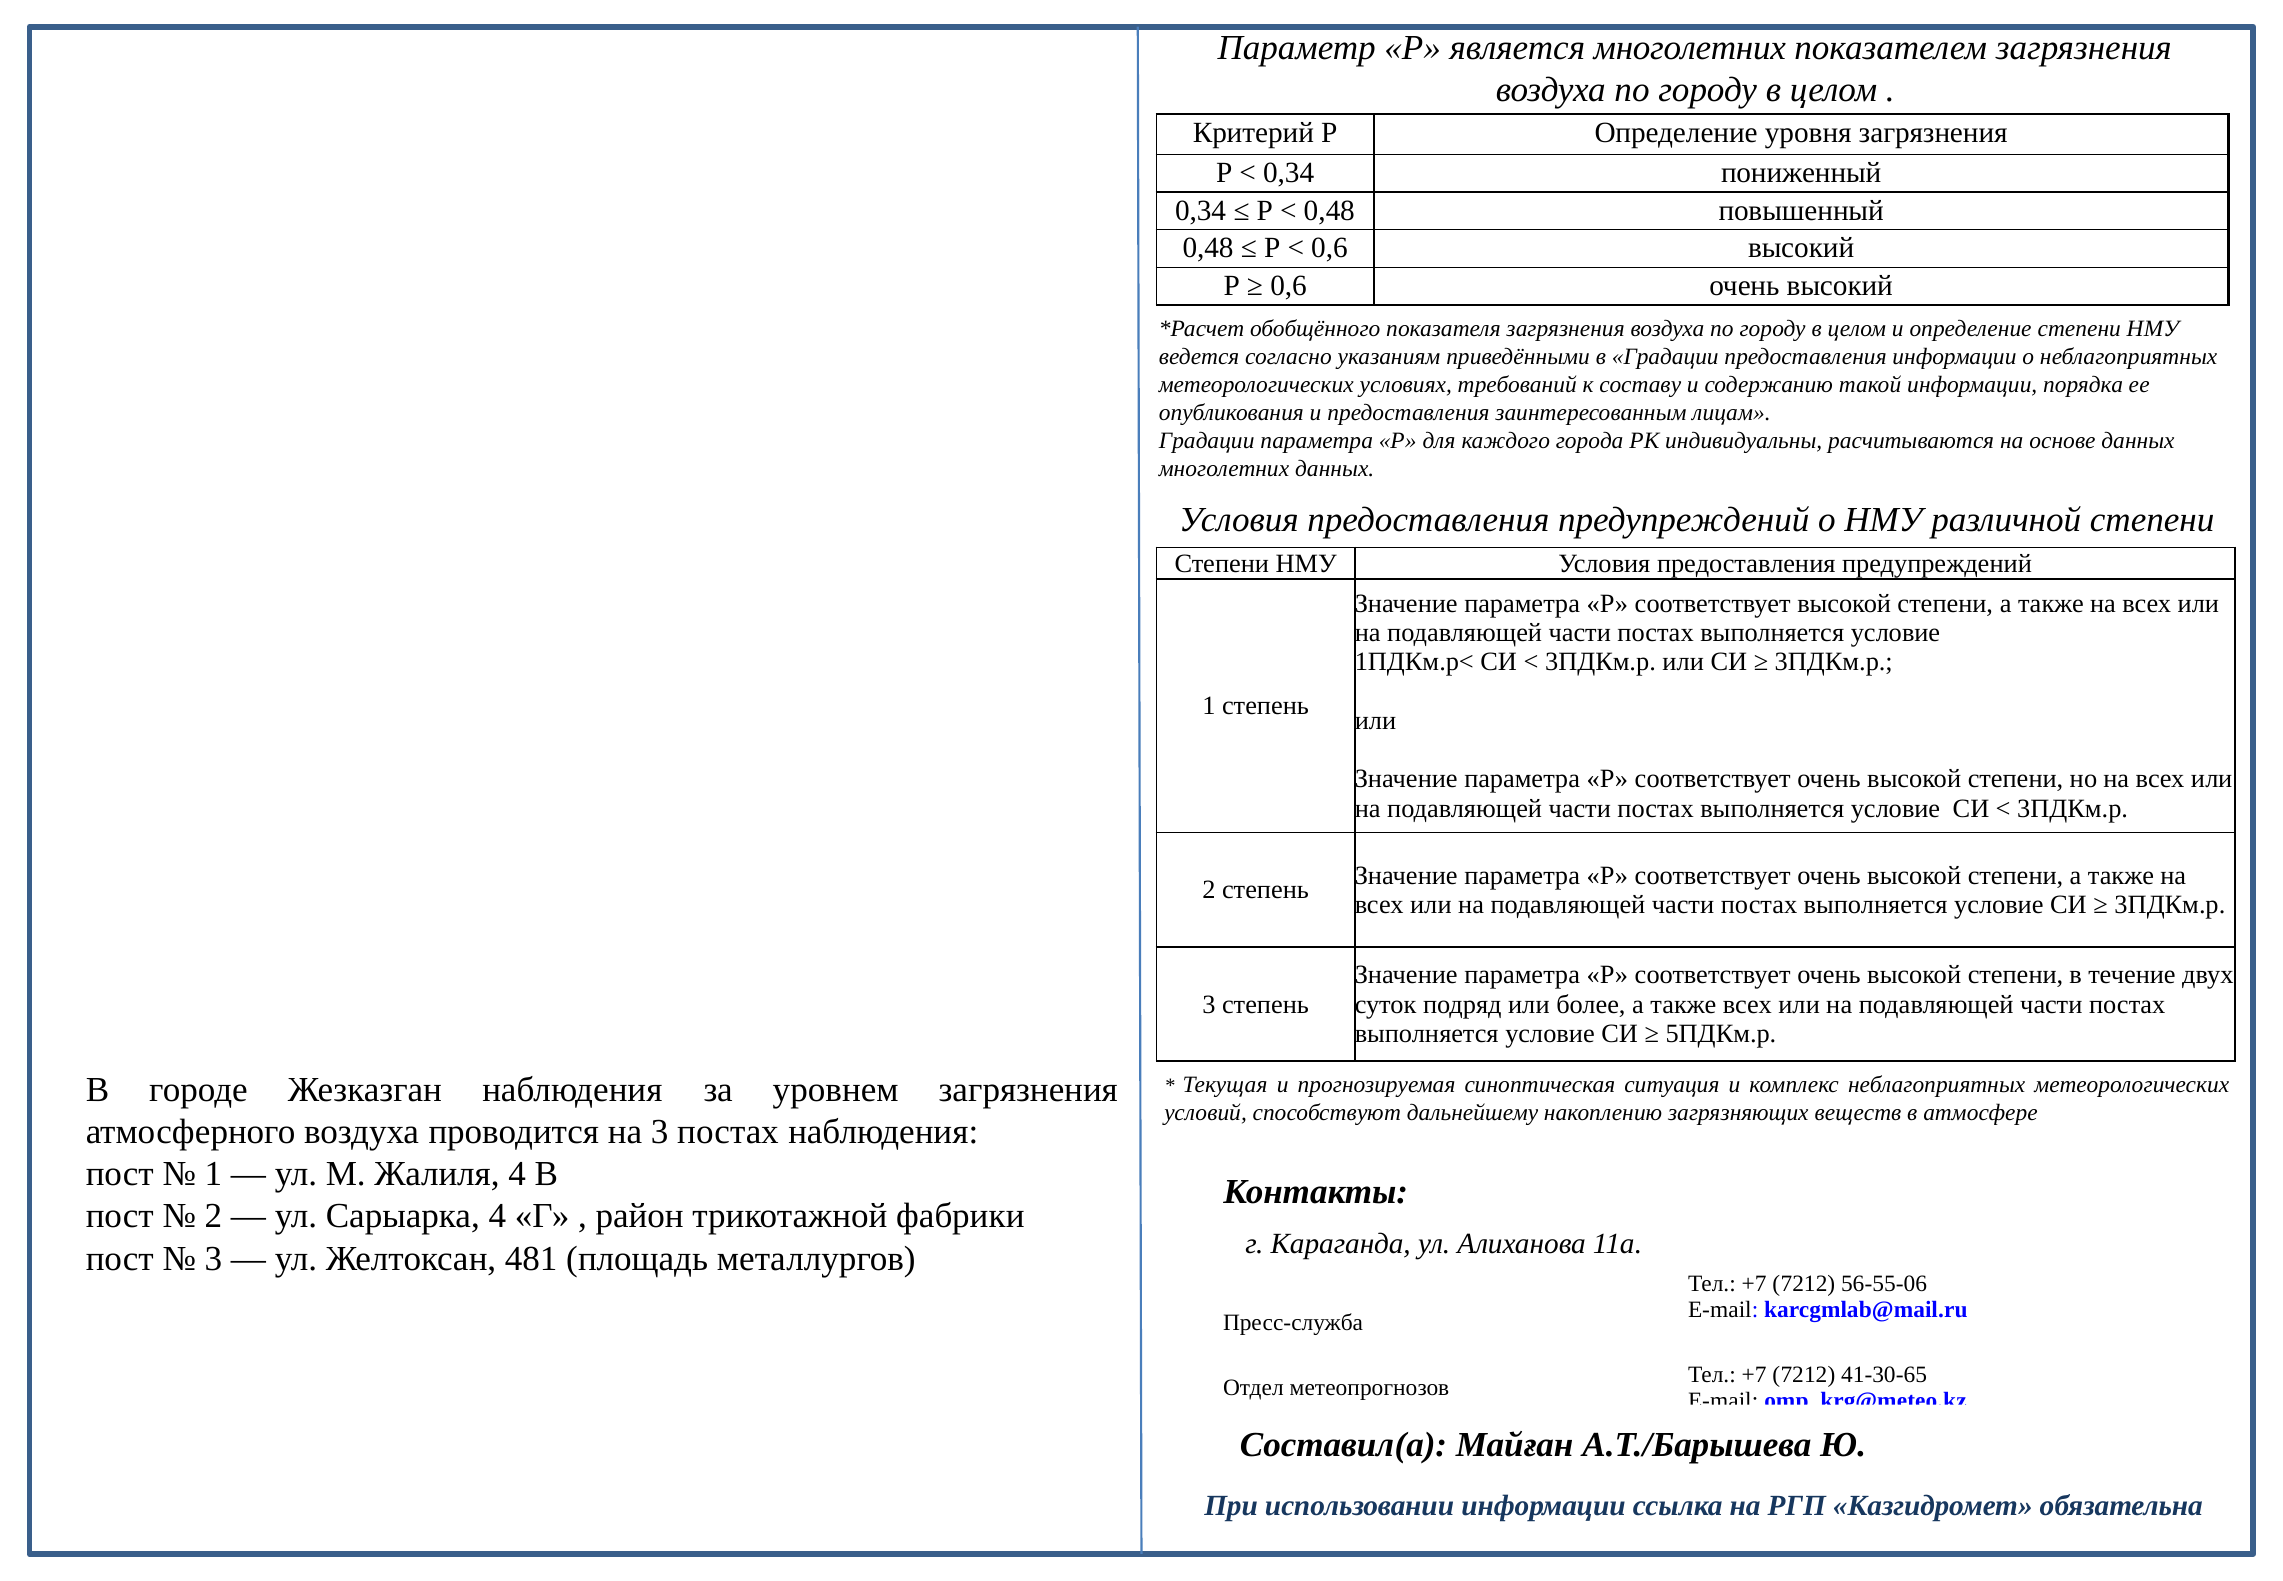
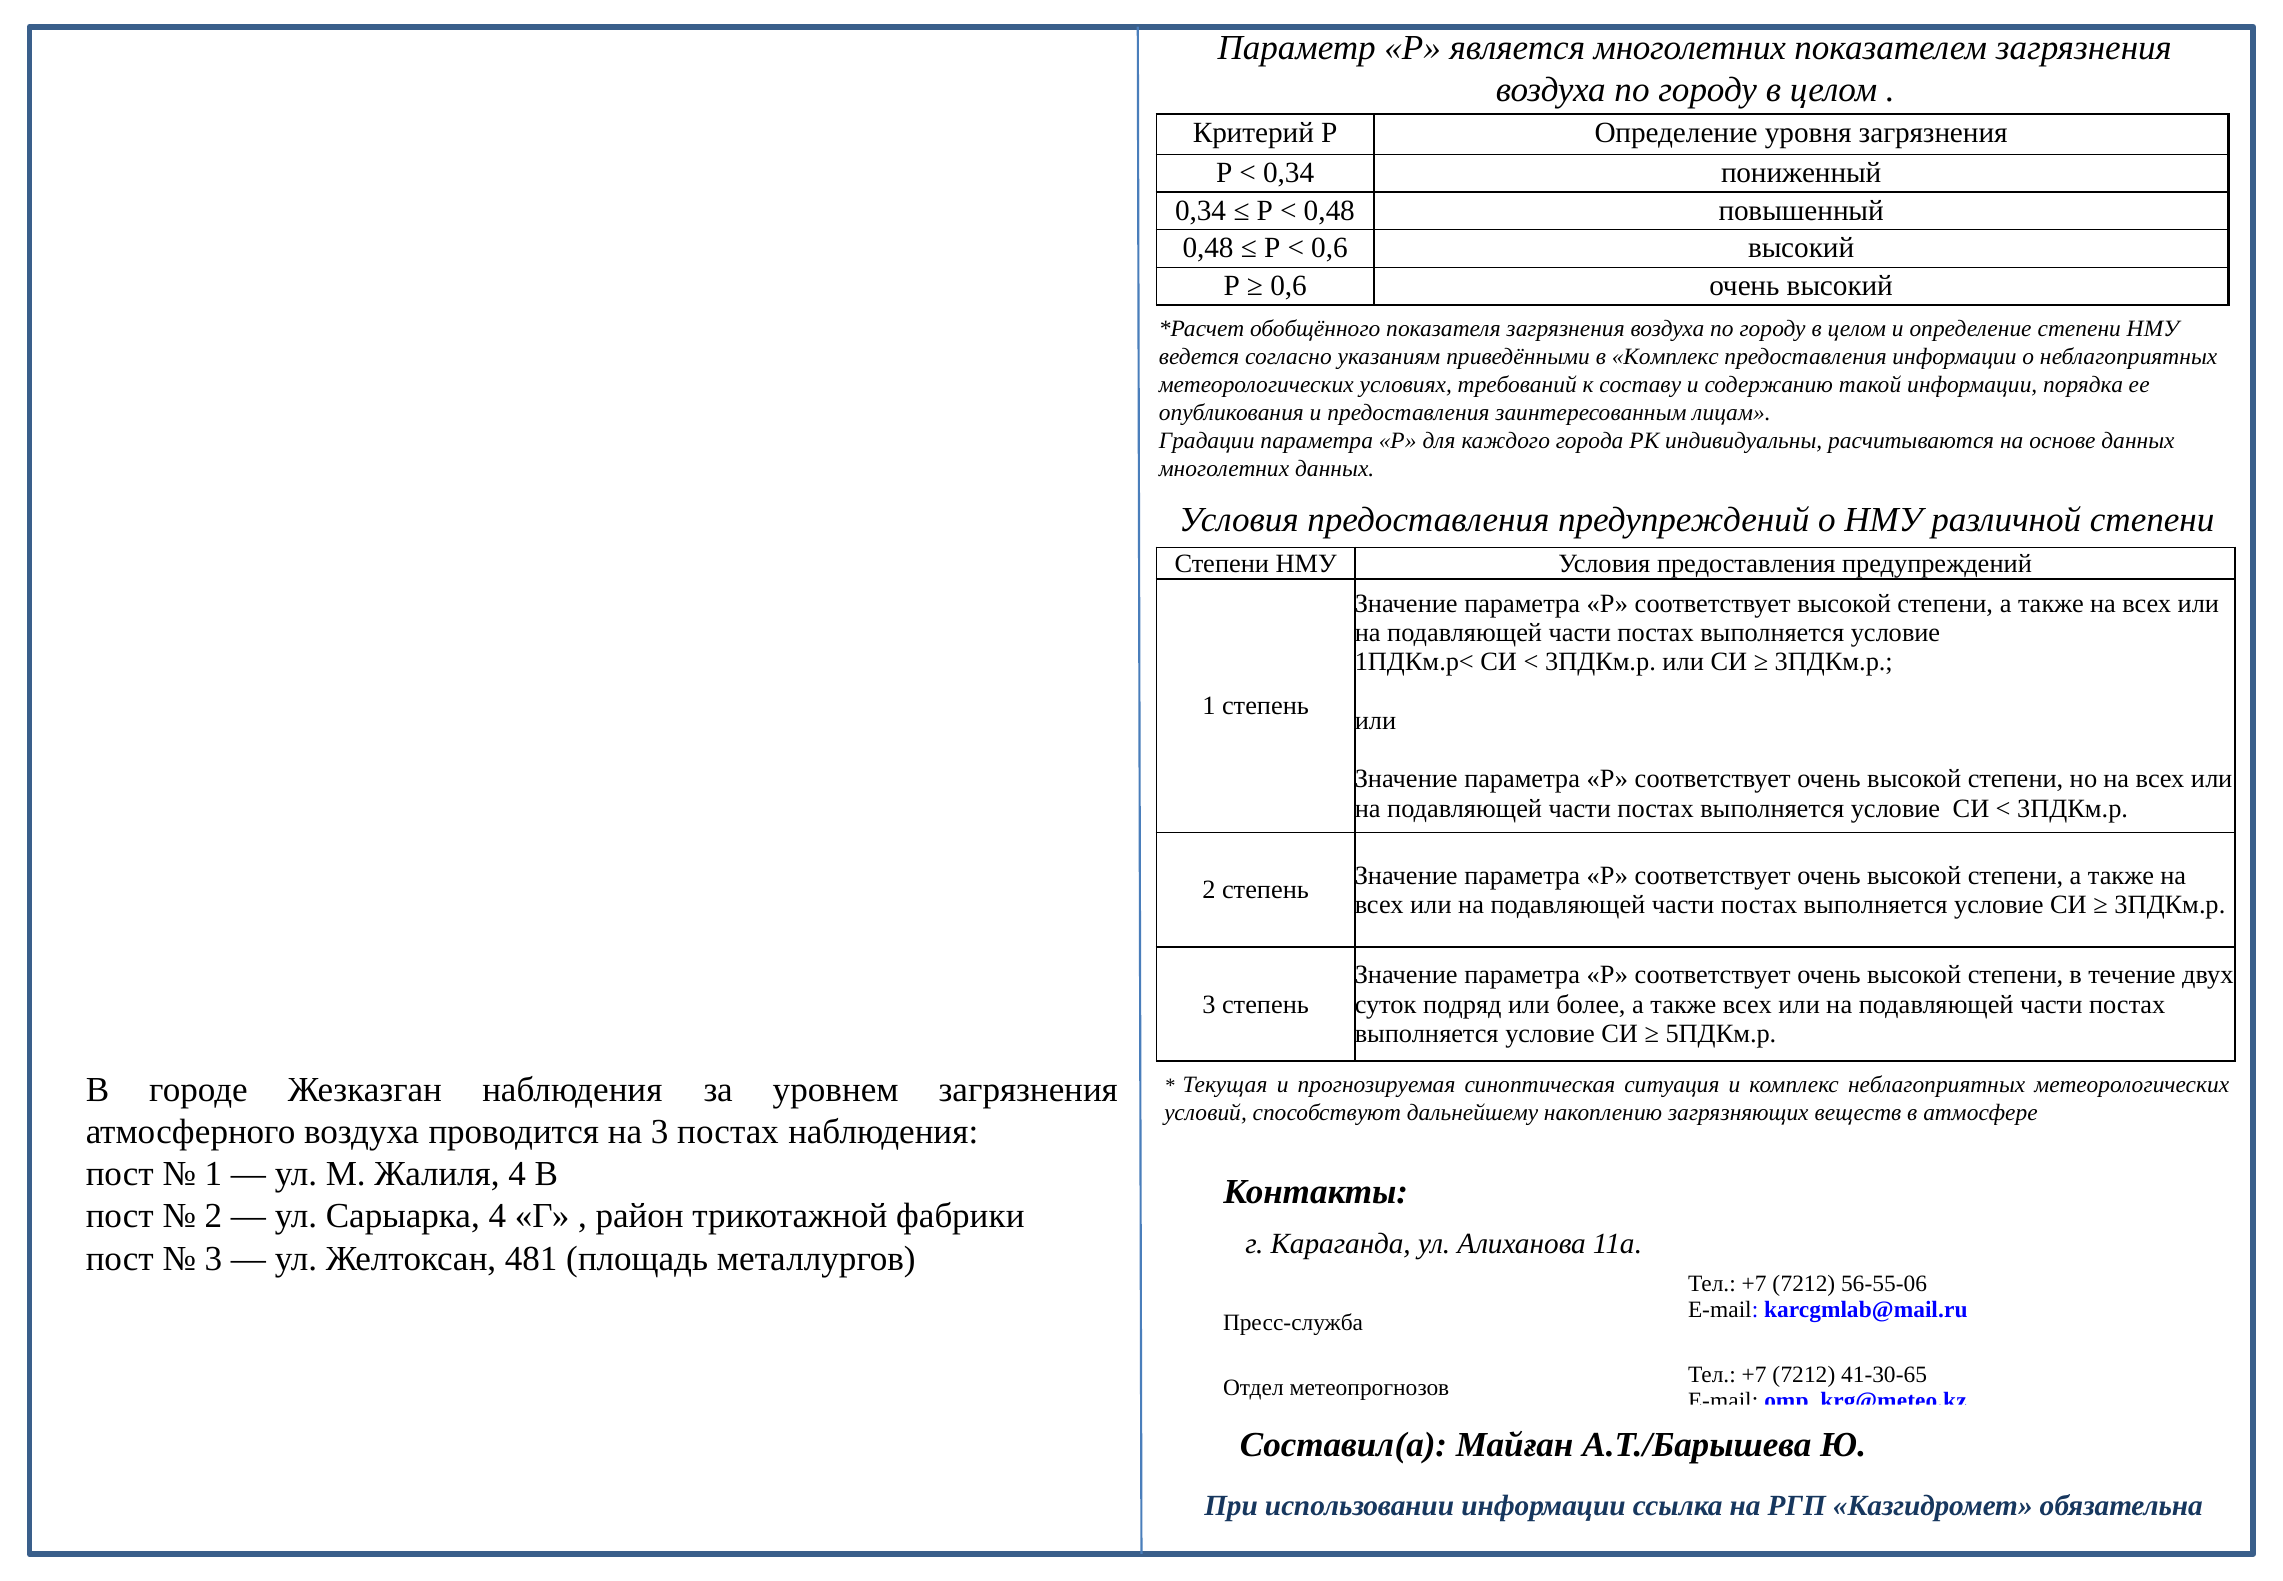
в Градации: Градации -> Комплекс (1665, 357)
